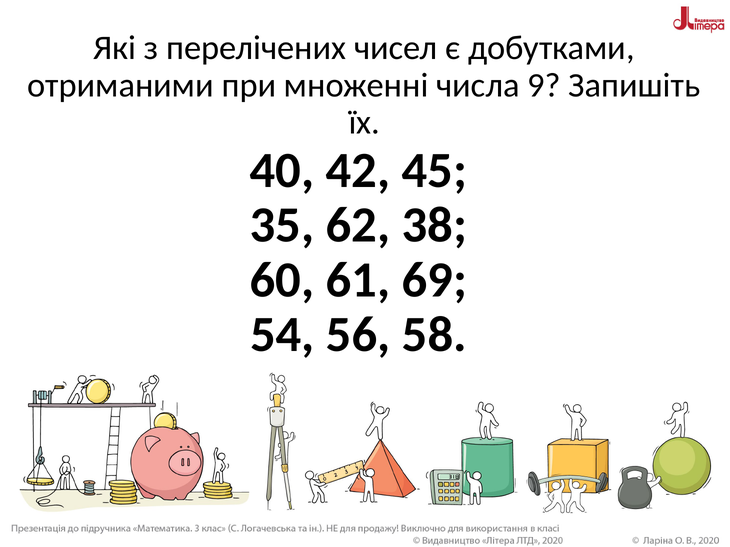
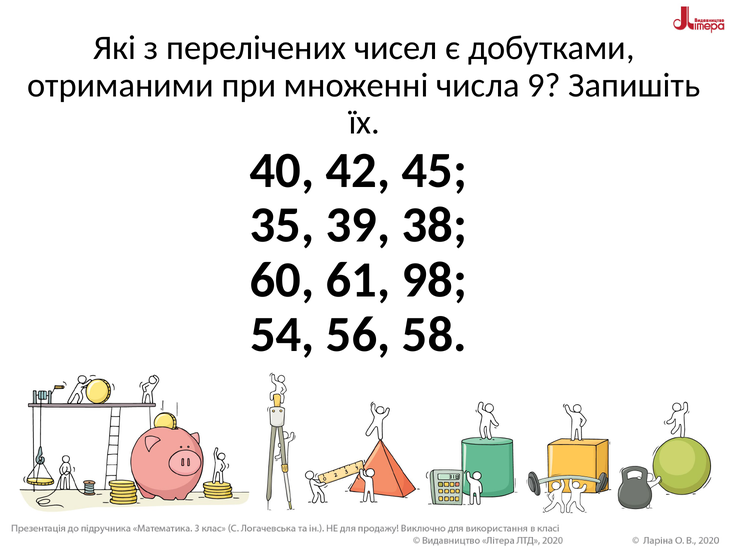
62: 62 -> 39 (358, 225)
69: 69 -> 98 (434, 280)
